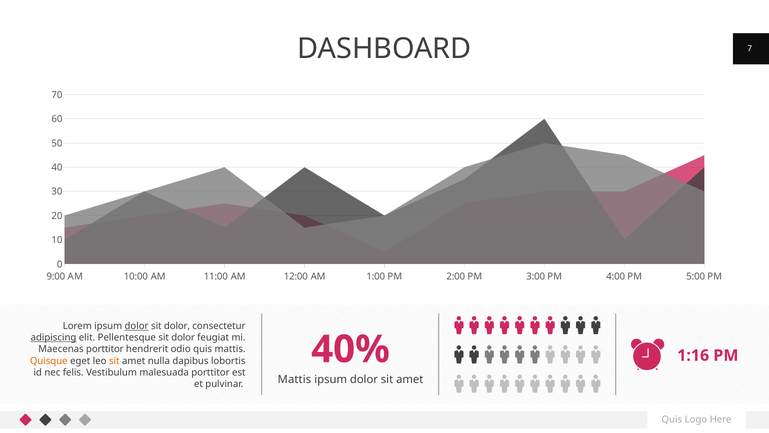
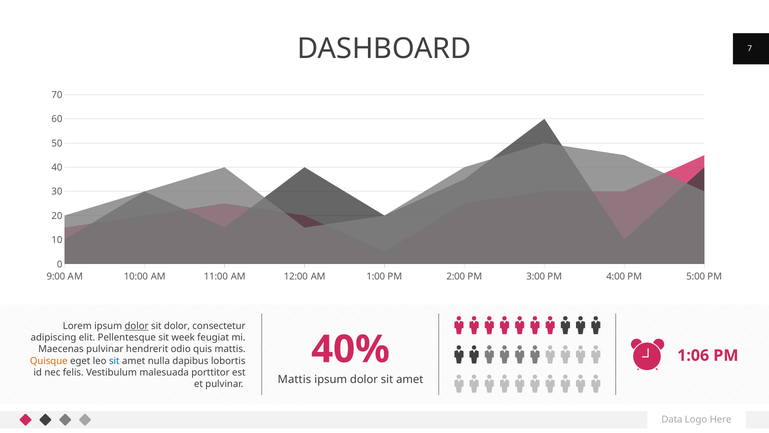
adipiscing underline: present -> none (54, 337)
Pellentesque sit dolor: dolor -> week (183, 337)
Maecenas porttitor: porttitor -> pulvinar (105, 349)
1:16: 1:16 -> 1:06 (693, 355)
sit colour: orange -> blue (114, 360)
Quis: Quis -> Data (672, 419)
